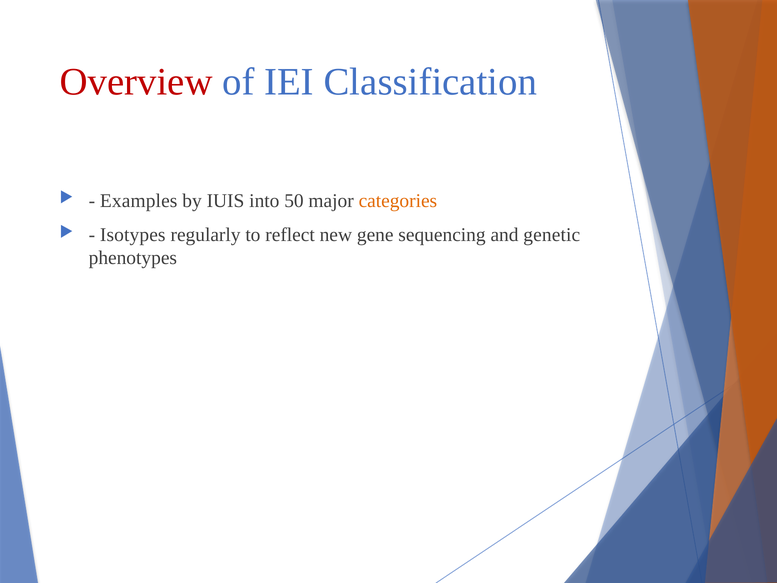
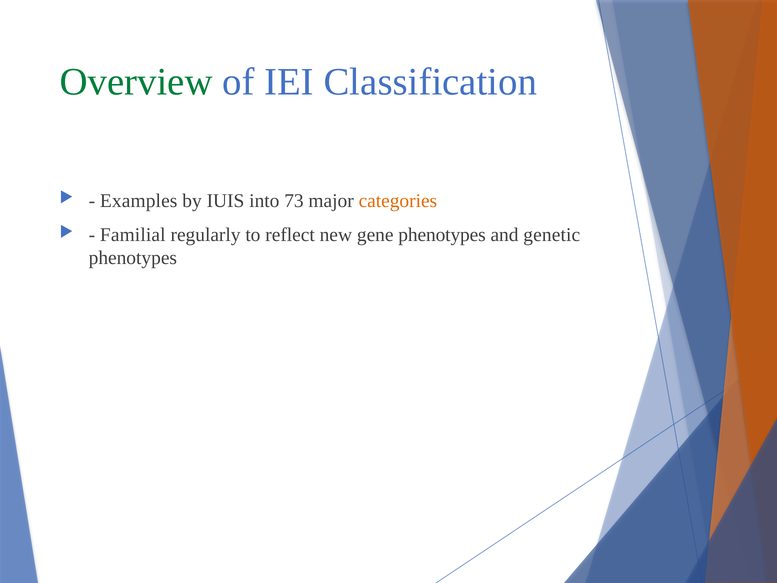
Overview colour: red -> green (136, 82)
50: 50 -> 73 (294, 201)
Isotypes: Isotypes -> Familial (133, 235)
gene sequencing: sequencing -> phenotypes (442, 235)
